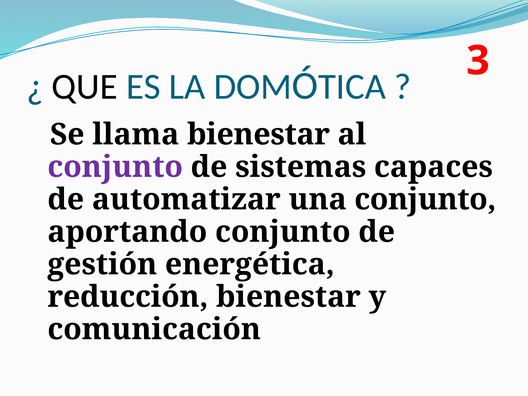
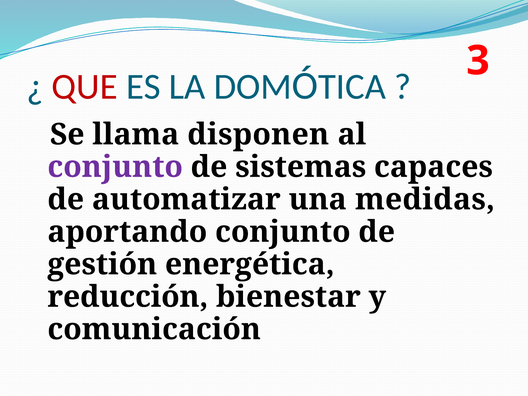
QUE colour: black -> red (85, 87)
llama bienestar: bienestar -> disponen (258, 134)
una conjunto: conjunto -> medidas (425, 199)
